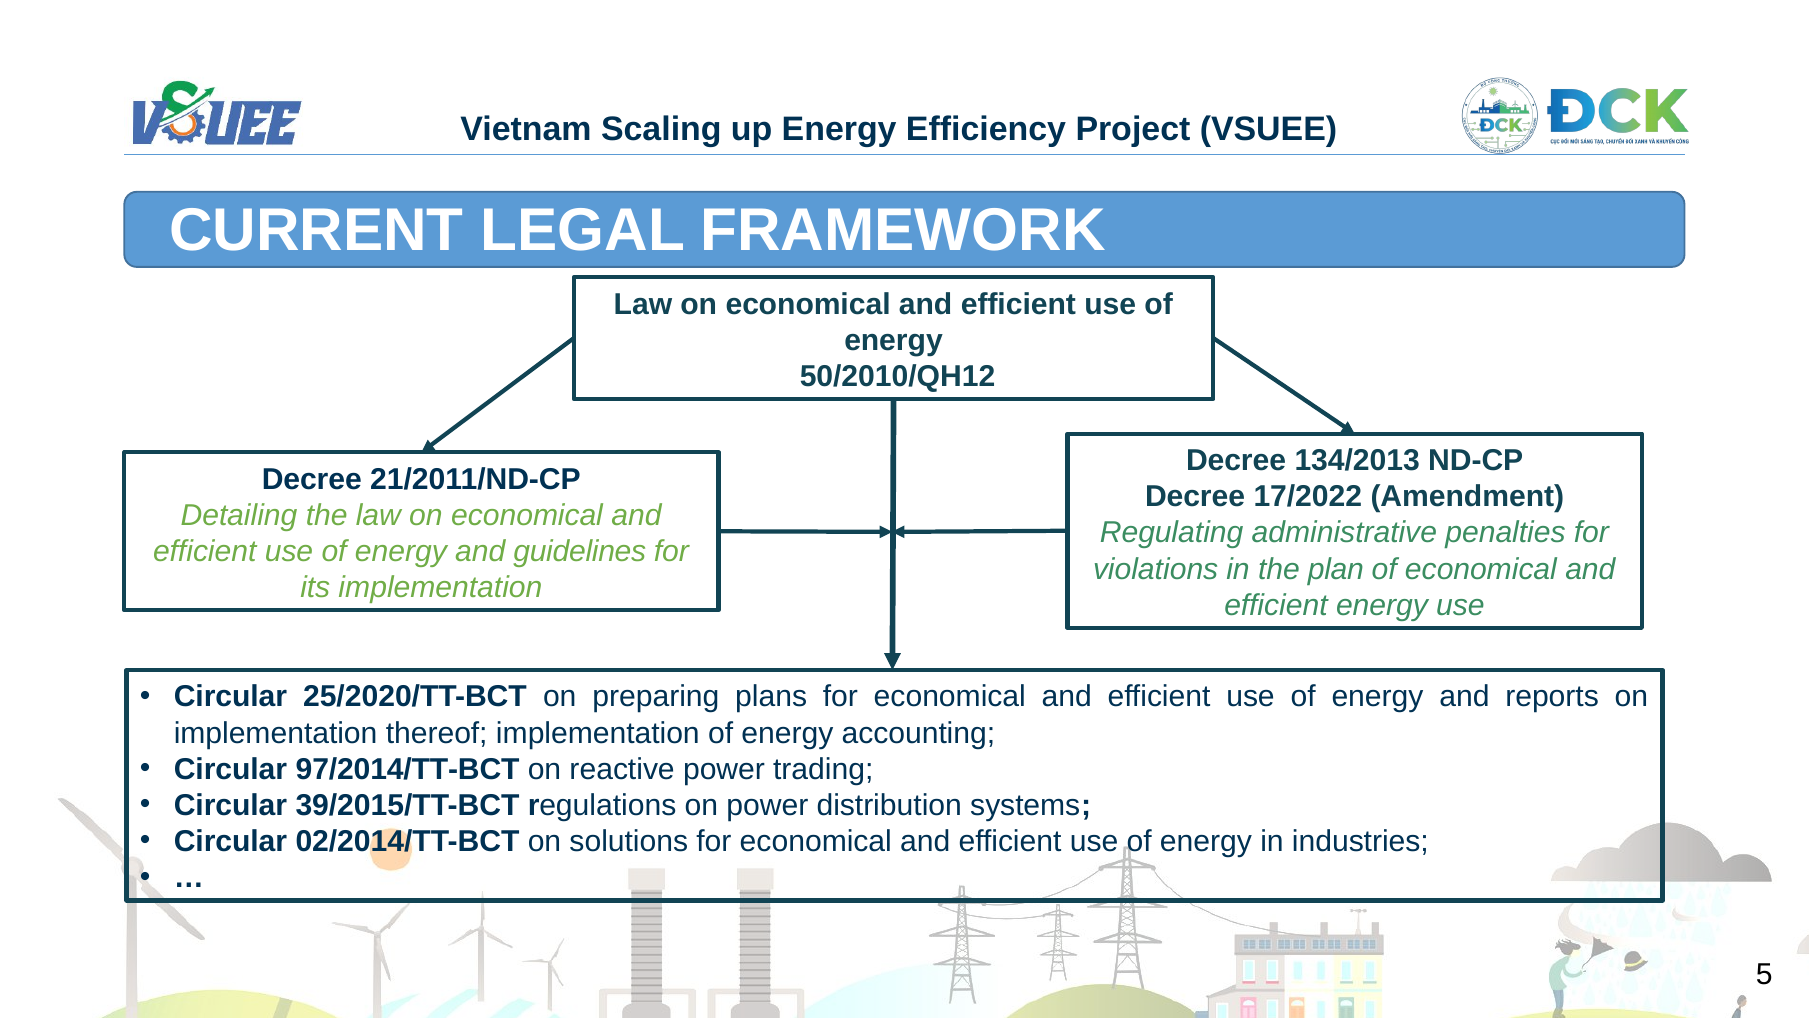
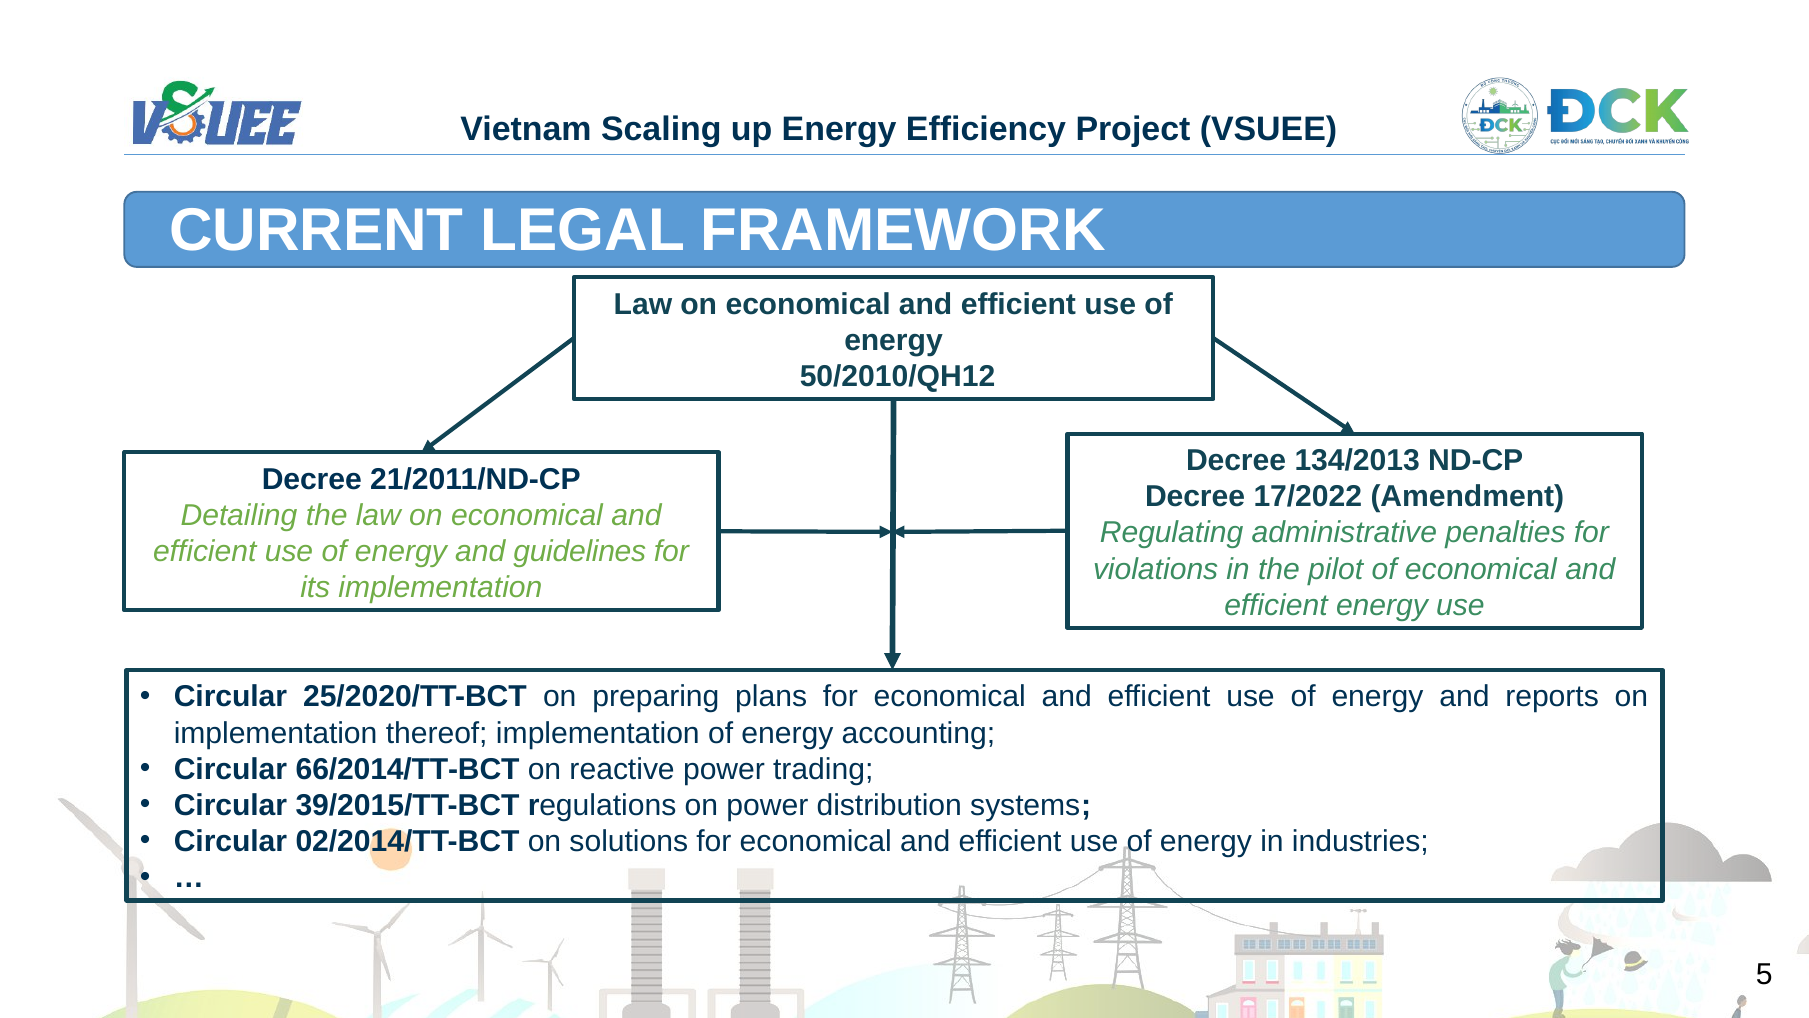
plan: plan -> pilot (1336, 569)
97/2014/TT-BCT: 97/2014/TT-BCT -> 66/2014/TT-BCT (408, 769)
